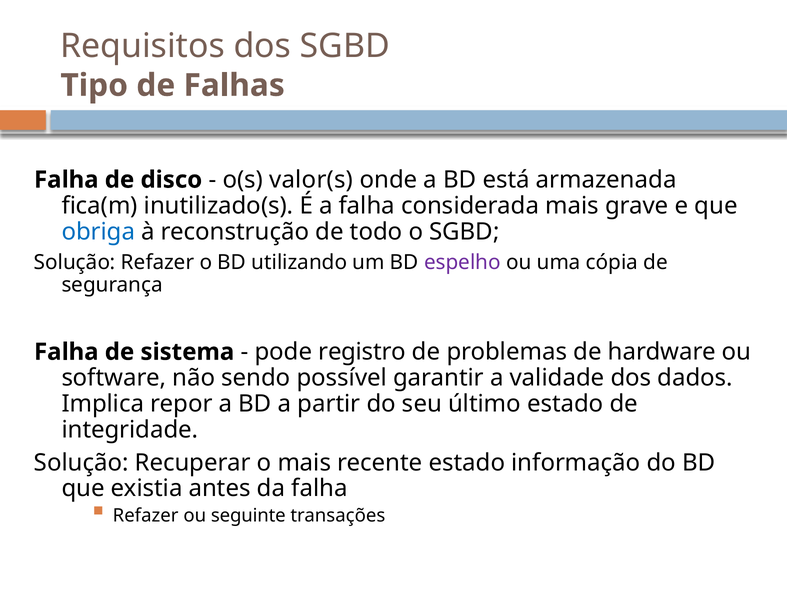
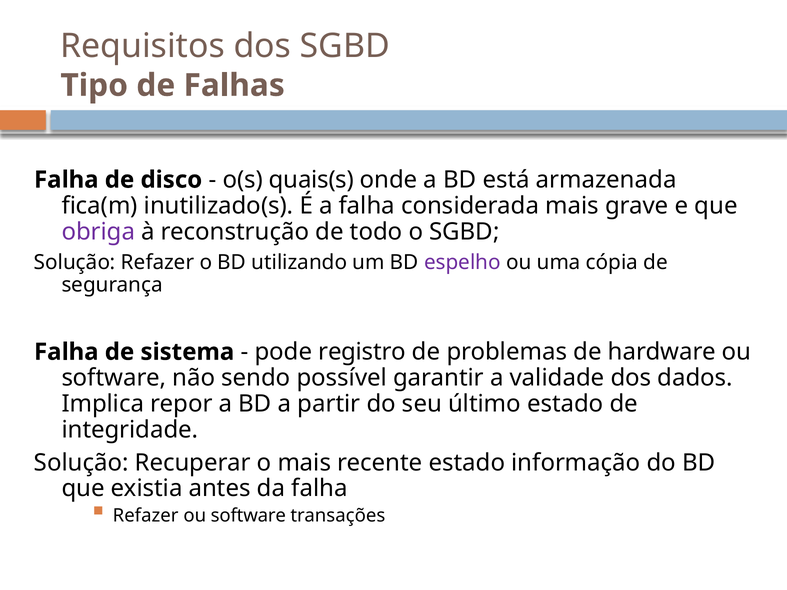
valor(s: valor(s -> quais(s (311, 180)
obriga colour: blue -> purple (98, 232)
Refazer ou seguinte: seguinte -> software (248, 516)
